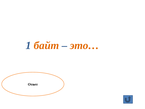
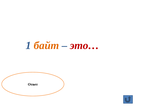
это… colour: orange -> red (84, 45)
